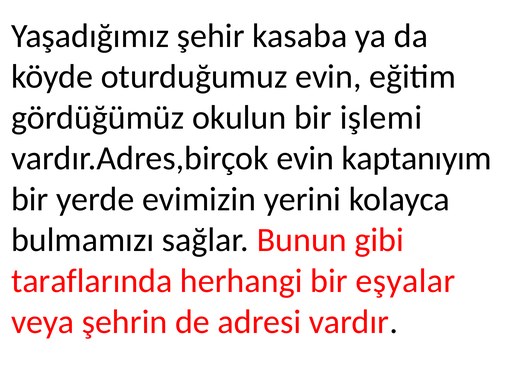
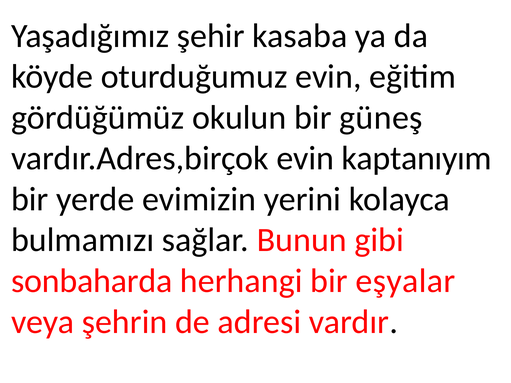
işlemi: işlemi -> güneş (381, 118)
taraflarında: taraflarında -> sonbaharda (92, 281)
